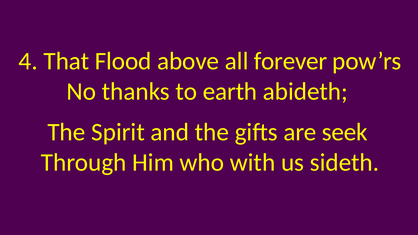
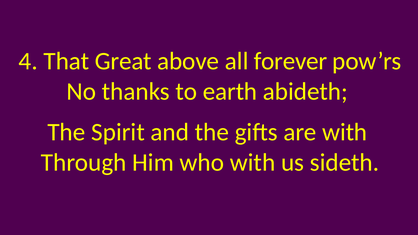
Flood: Flood -> Great (123, 61)
are seek: seek -> with (345, 132)
